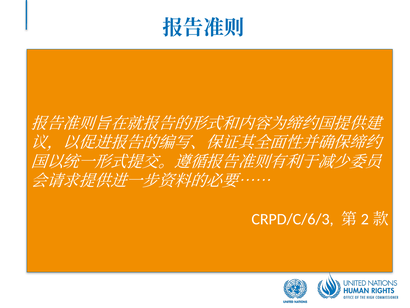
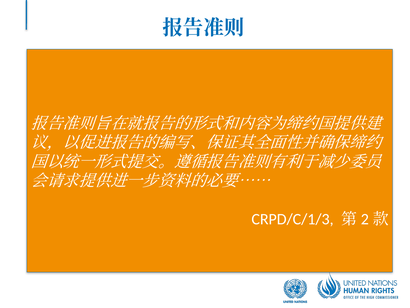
CRPD/C/6/3: CRPD/C/6/3 -> CRPD/C/1/3 (293, 219)
